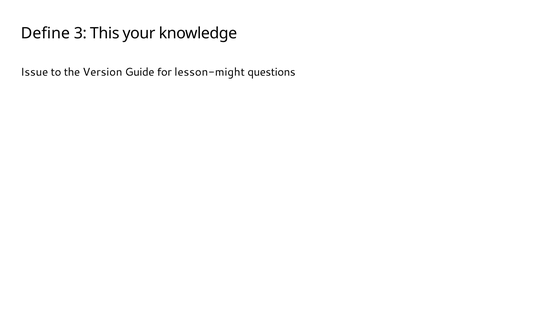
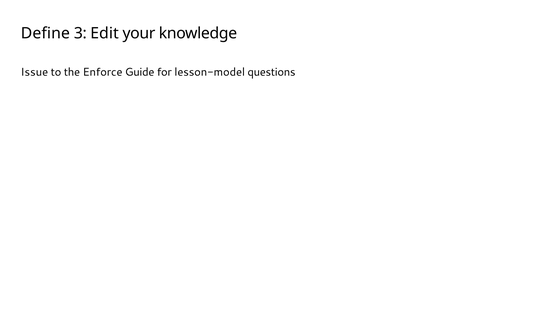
This: This -> Edit (105, 33)
Version: Version -> Enforce (103, 72)
lesson-might: lesson-might -> lesson-model (210, 72)
